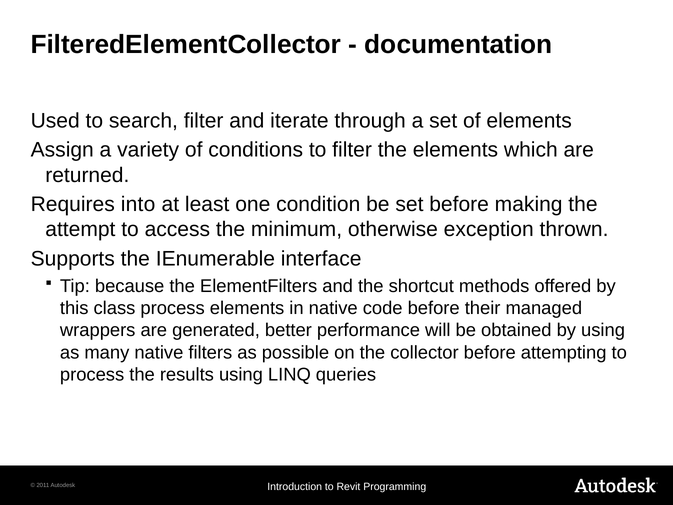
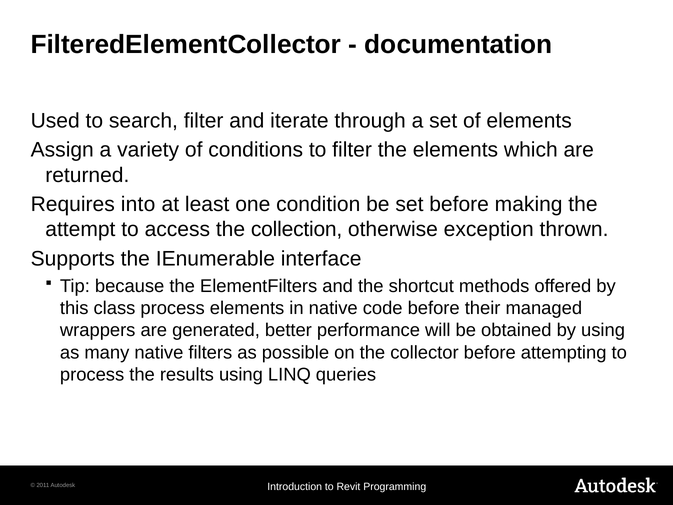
minimum: minimum -> collection (297, 229)
